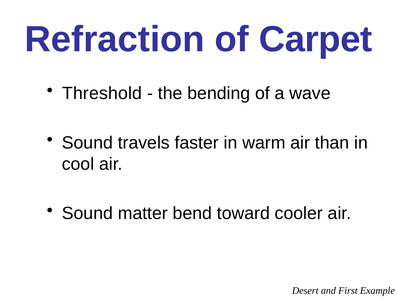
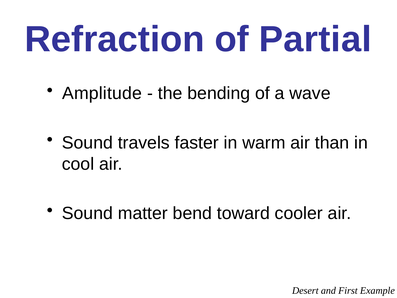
Carpet: Carpet -> Partial (315, 39)
Threshold: Threshold -> Amplitude (102, 93)
